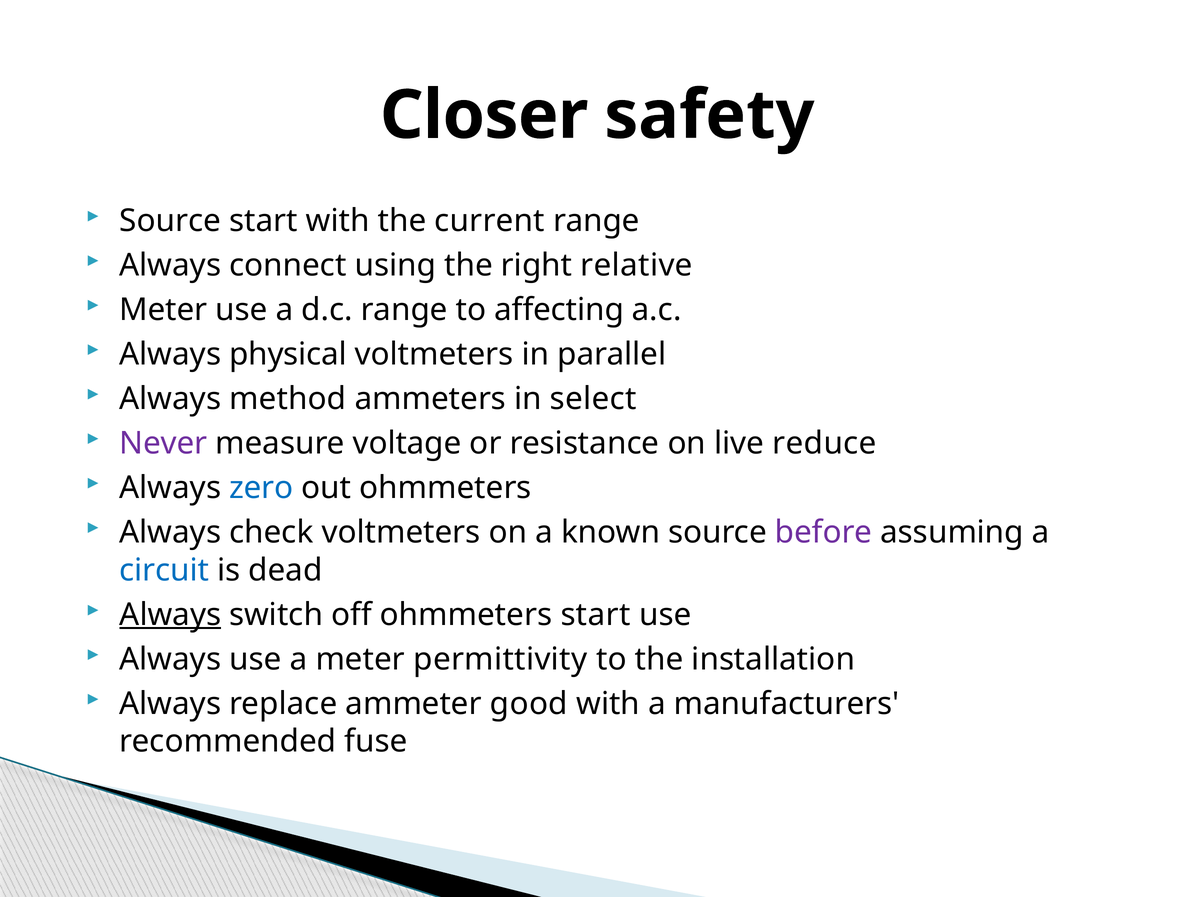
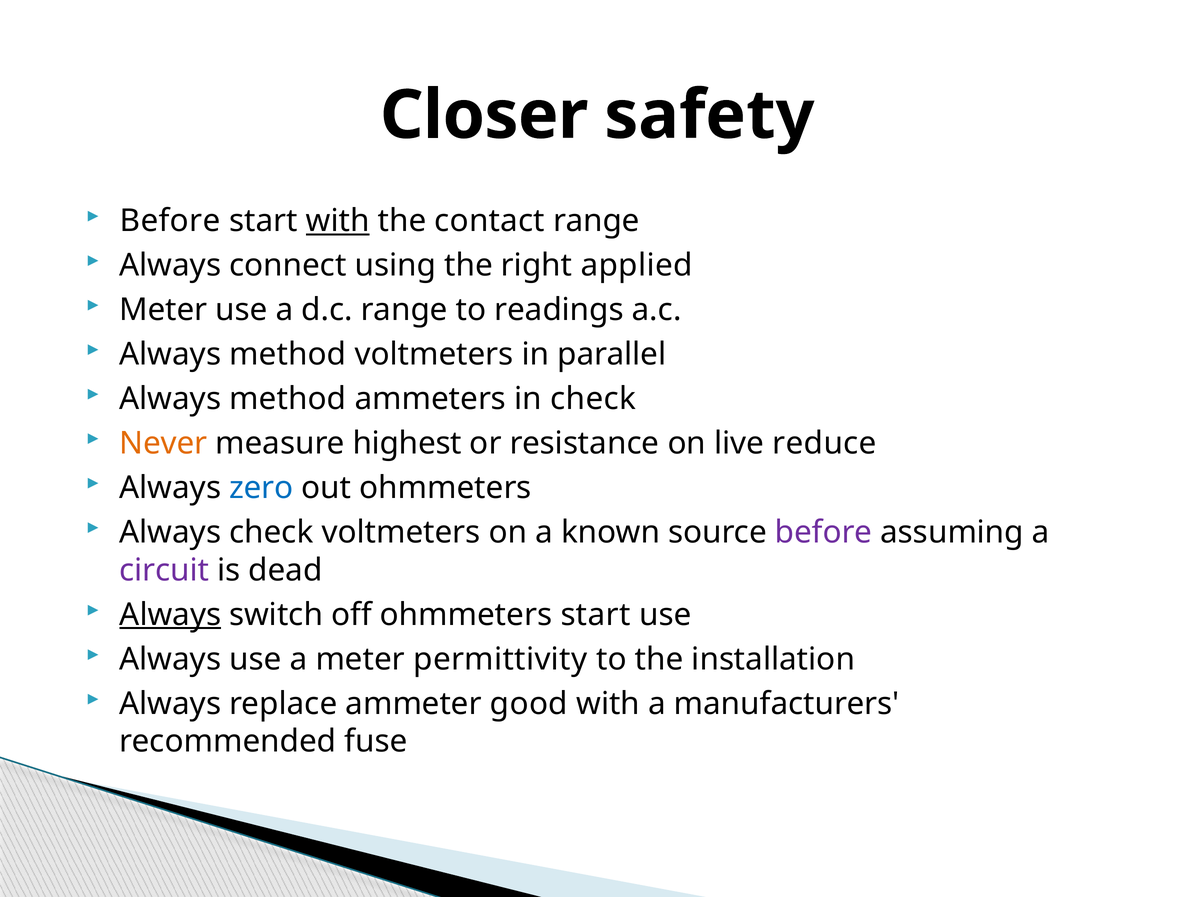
Source: Source -> Before (170, 221)
with underline: none -> present (338, 221)
current: current -> contact (490, 221)
relative: relative -> applied (637, 265)
affecting: affecting -> readings (559, 310)
physical: physical -> method (288, 354)
in select: select -> check (593, 399)
Never colour: purple -> orange (163, 443)
voltage: voltage -> highest (407, 443)
circuit colour: blue -> purple (164, 570)
